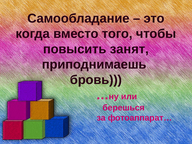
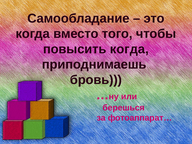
повысить занят: занят -> когда (129, 49)
